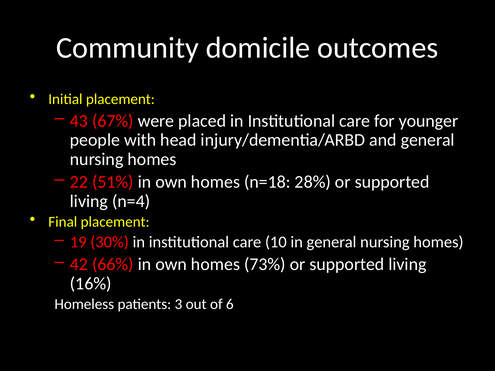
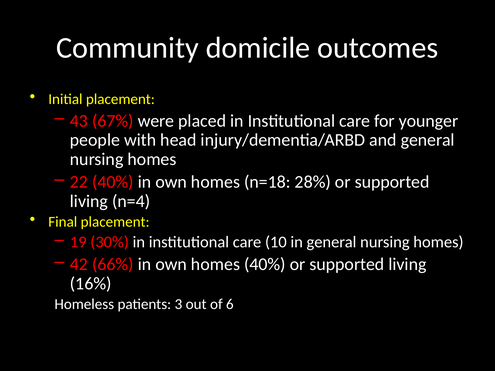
22 51%: 51% -> 40% (113, 182)
homes 73%: 73% -> 40% (265, 265)
